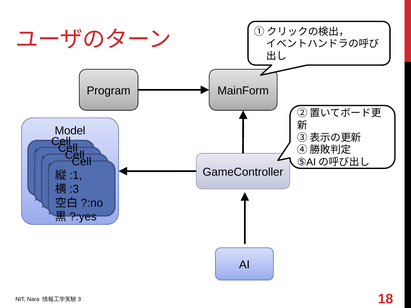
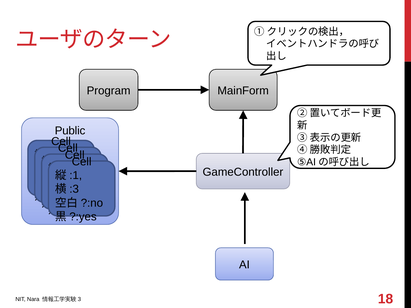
Model: Model -> Public (70, 131)
